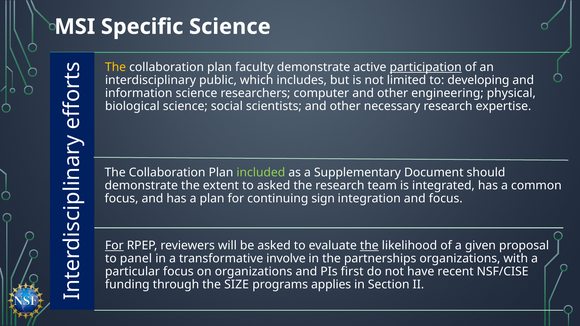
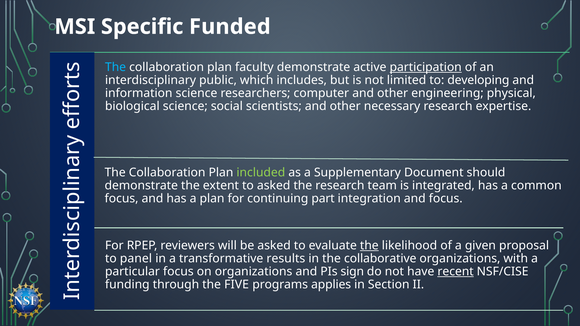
Specific Science: Science -> Funded (230, 27)
The colour: yellow -> light blue (116, 67)
sign: sign -> part (323, 199)
For underline: present -> none (114, 246)
involve: involve -> results (286, 259)
partnerships: partnerships -> collaborative (380, 259)
first: first -> sign (352, 272)
recent underline: none -> present (456, 272)
SIZE: SIZE -> FIVE (237, 285)
